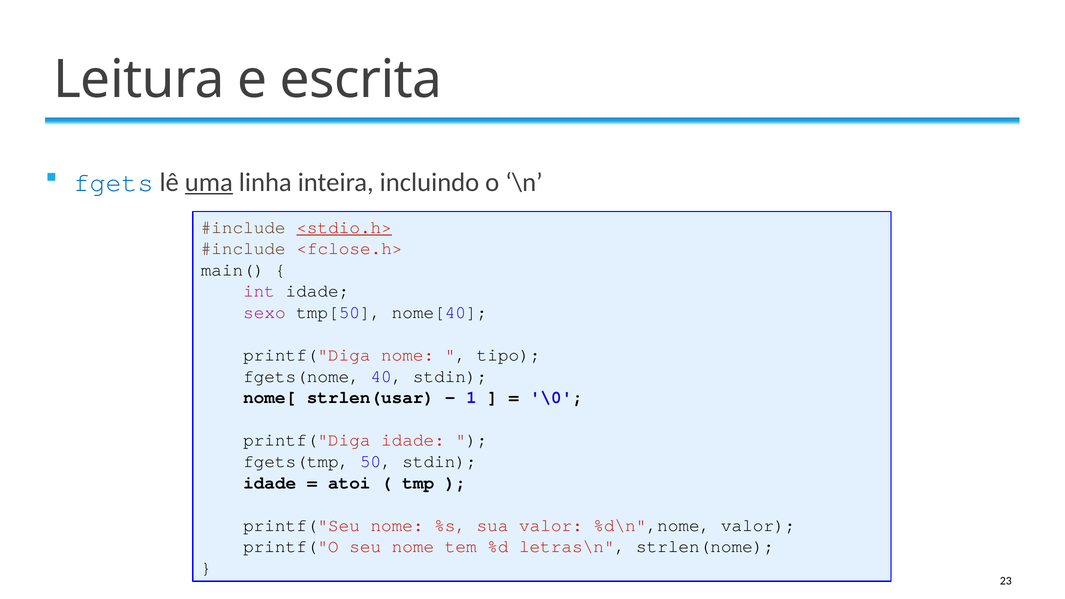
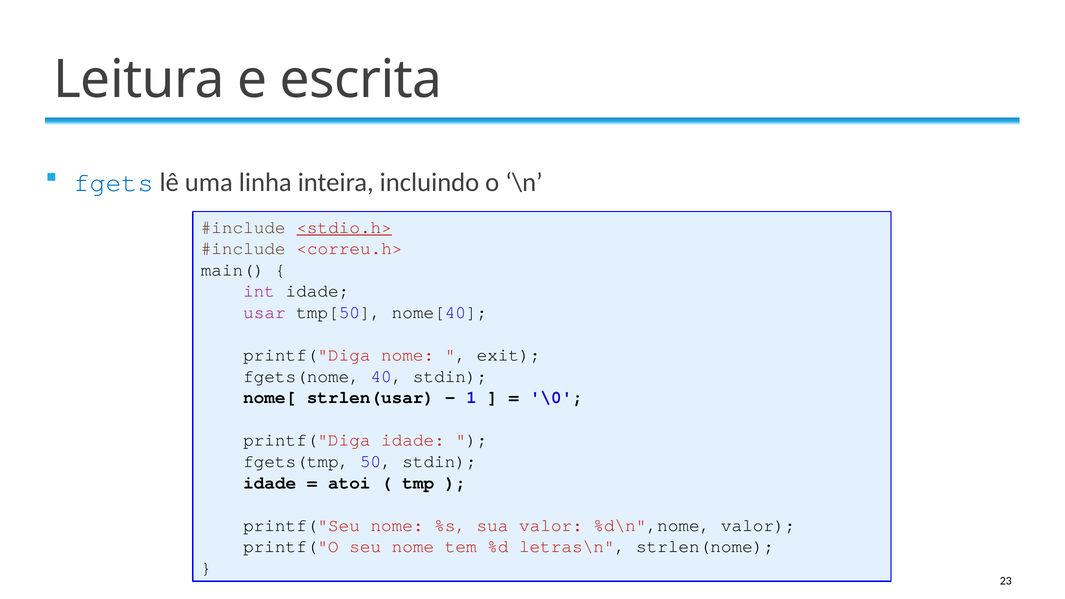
uma underline: present -> none (209, 182)
<fclose.h>: <fclose.h> -> <correu.h> (349, 249)
sexo: sexo -> usar (264, 312)
tipo: tipo -> exit (509, 355)
